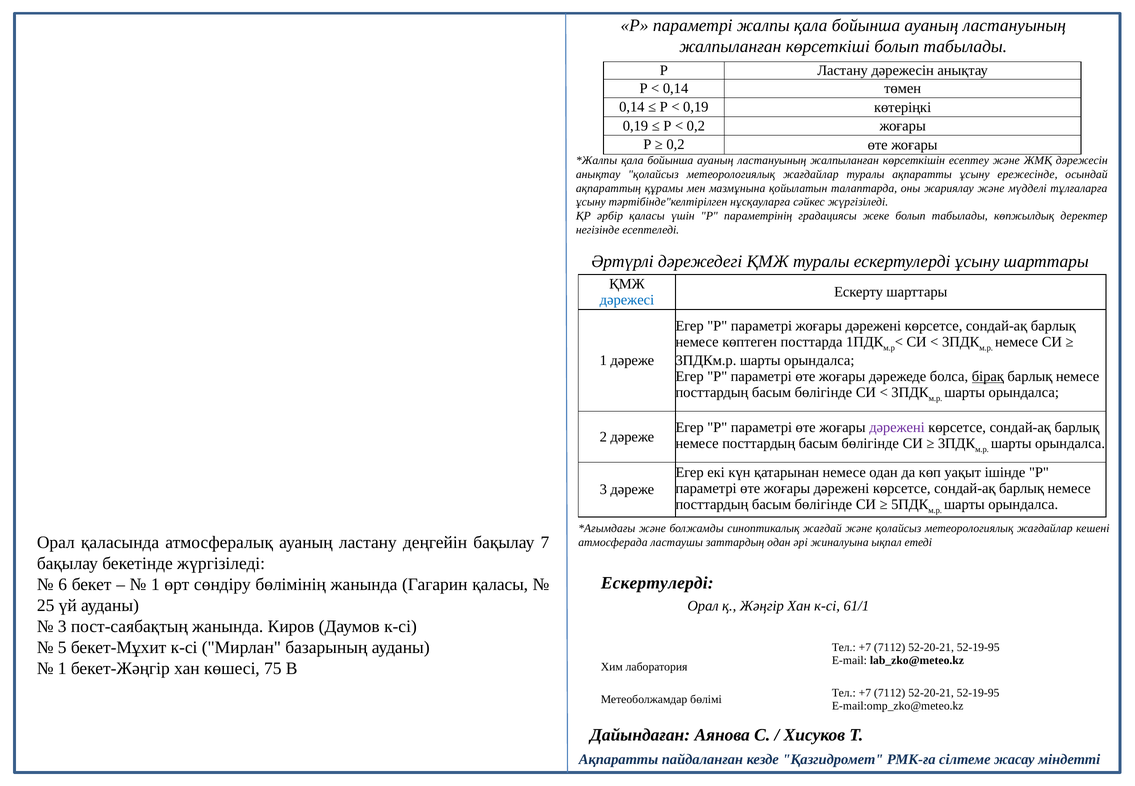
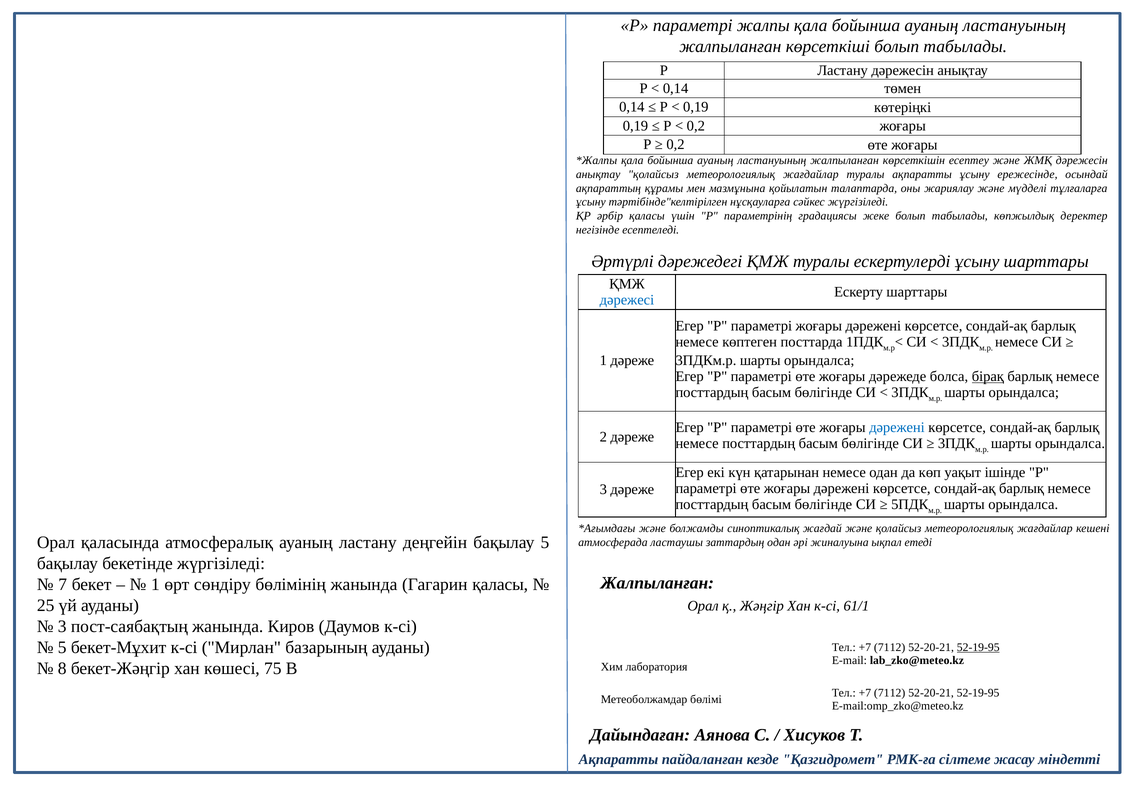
дәрежені colour: purple -> blue (897, 427)
бақылау 7: 7 -> 5 (545, 542)
Ескертулерді: Ескертулерді -> Жалпыланған (657, 583)
6: 6 -> 7 (63, 584)
52-19-95 underline: none -> present (978, 647)
1: 1 -> 8 (62, 668)
